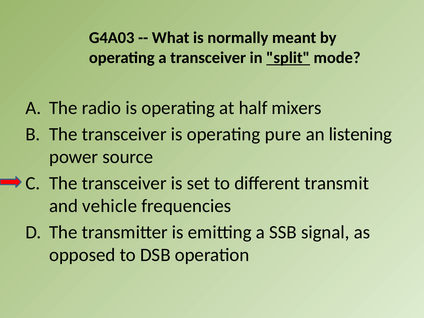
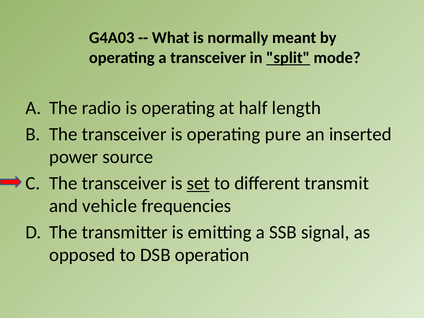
mixers: mixers -> length (296, 108)
listening: listening -> inserted (360, 134)
set underline: none -> present (198, 183)
